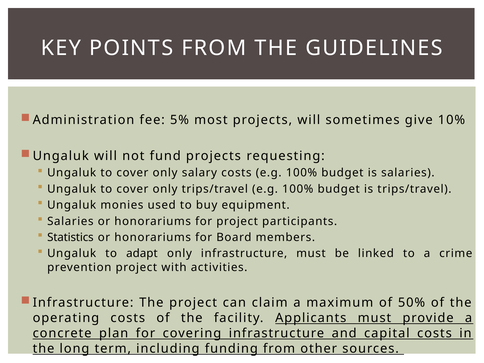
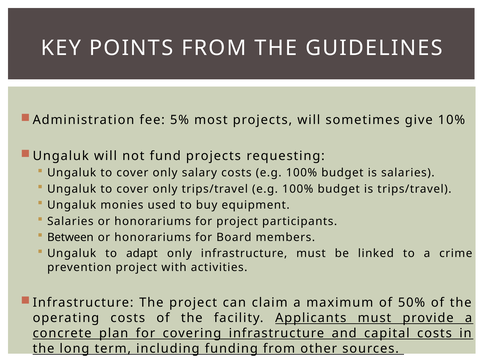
Statistics: Statistics -> Between (70, 237)
